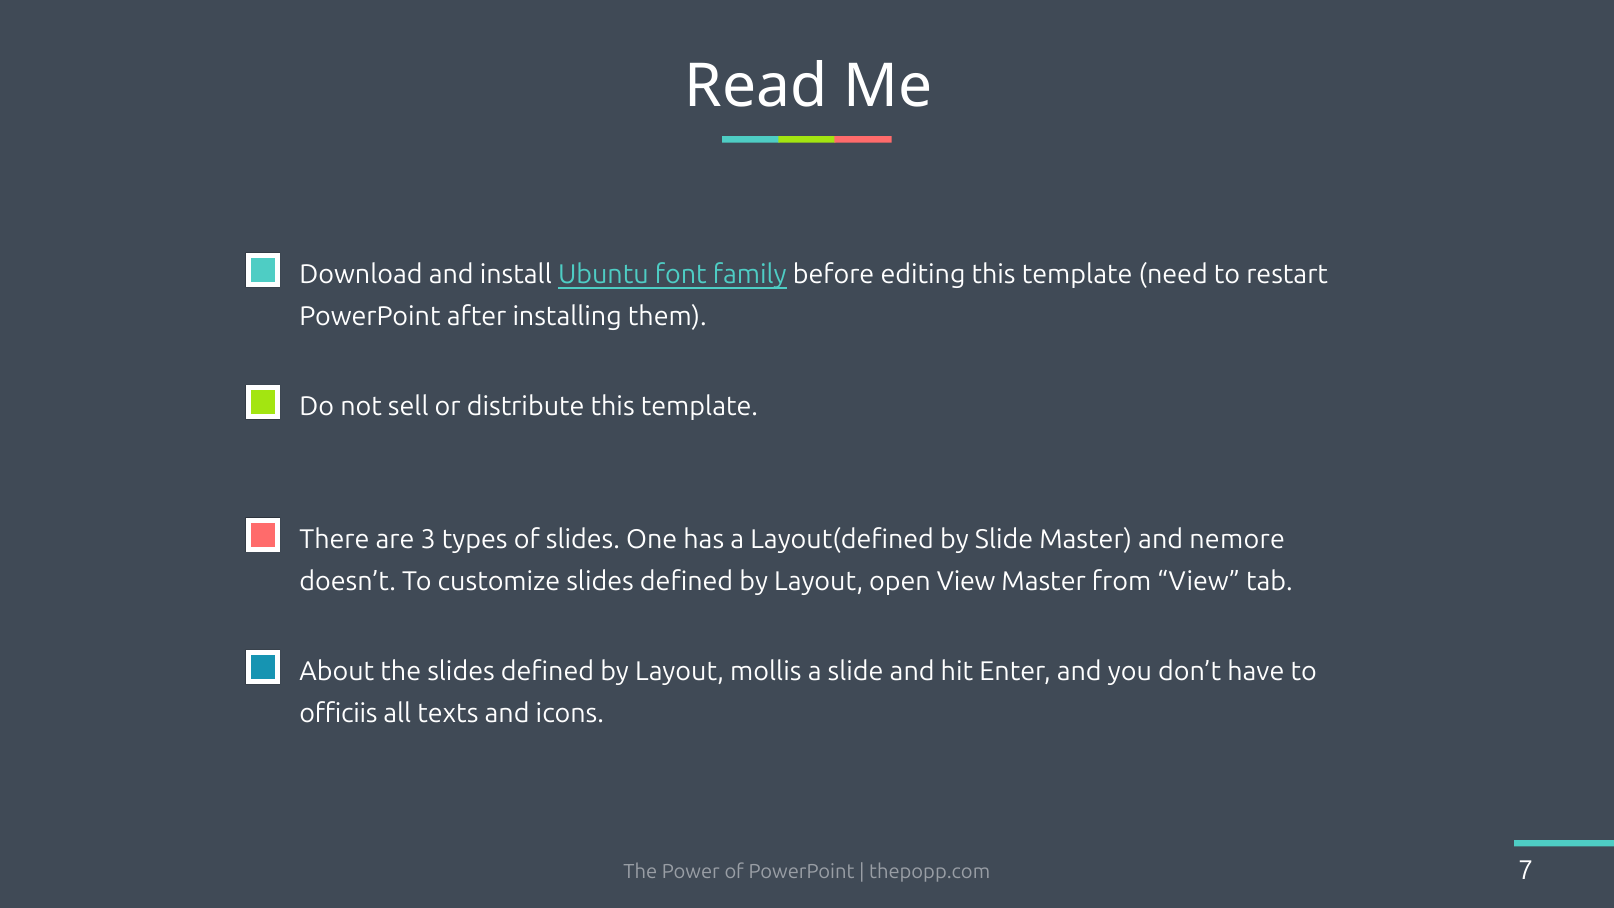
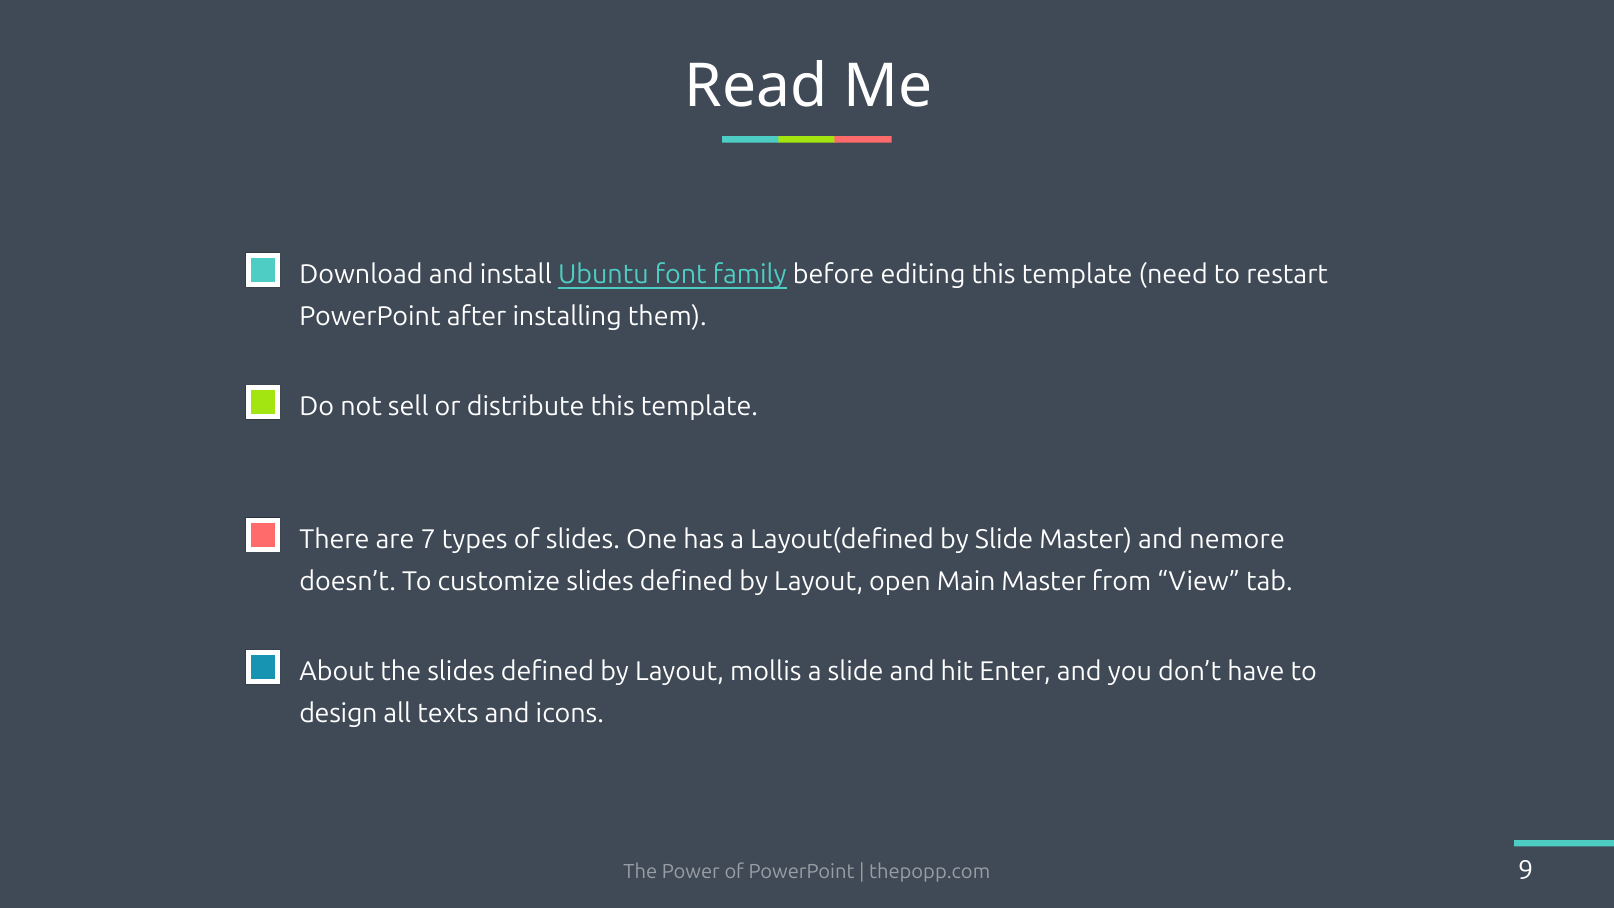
3: 3 -> 7 (428, 539)
open View: View -> Main (966, 581)
officiis: officiis -> design (338, 714)
7: 7 -> 9 (1526, 871)
